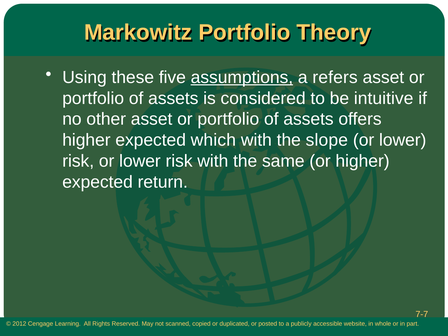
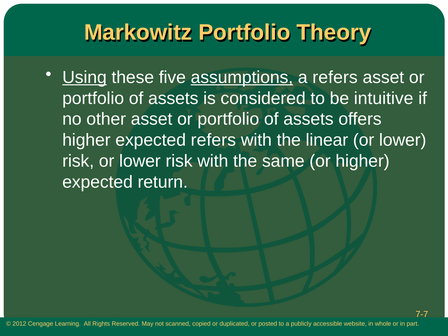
Using underline: none -> present (85, 77)
expected which: which -> refers (213, 140)
slope: slope -> linear (327, 140)
